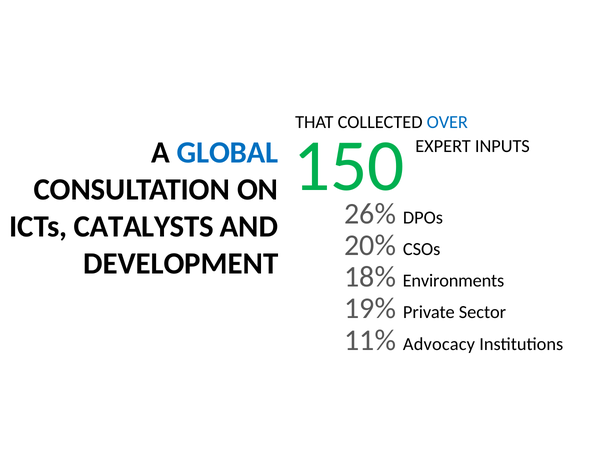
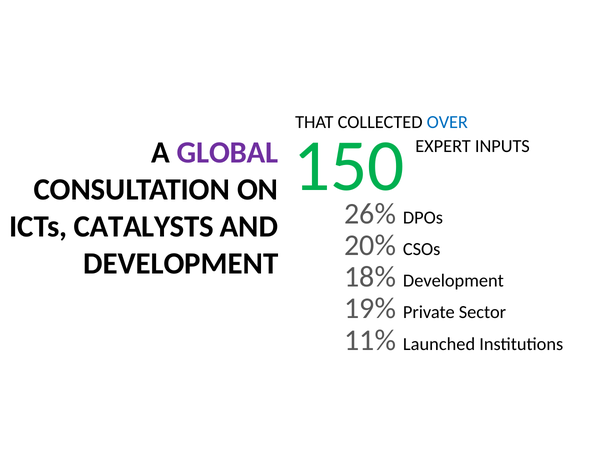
GLOBAL colour: blue -> purple (228, 152)
18% Environments: Environments -> Development (453, 281)
Advocacy: Advocacy -> Launched (439, 344)
